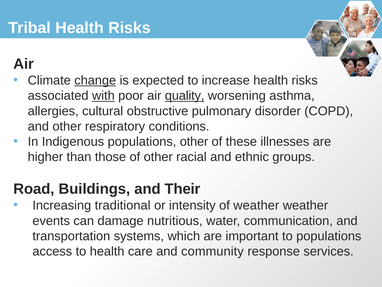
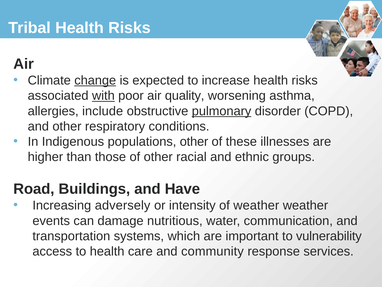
quality underline: present -> none (185, 96)
cultural: cultural -> include (103, 111)
pulmonary underline: none -> present (222, 111)
Their: Their -> Have (182, 189)
traditional: traditional -> adversely (123, 205)
to populations: populations -> vulnerability (329, 236)
